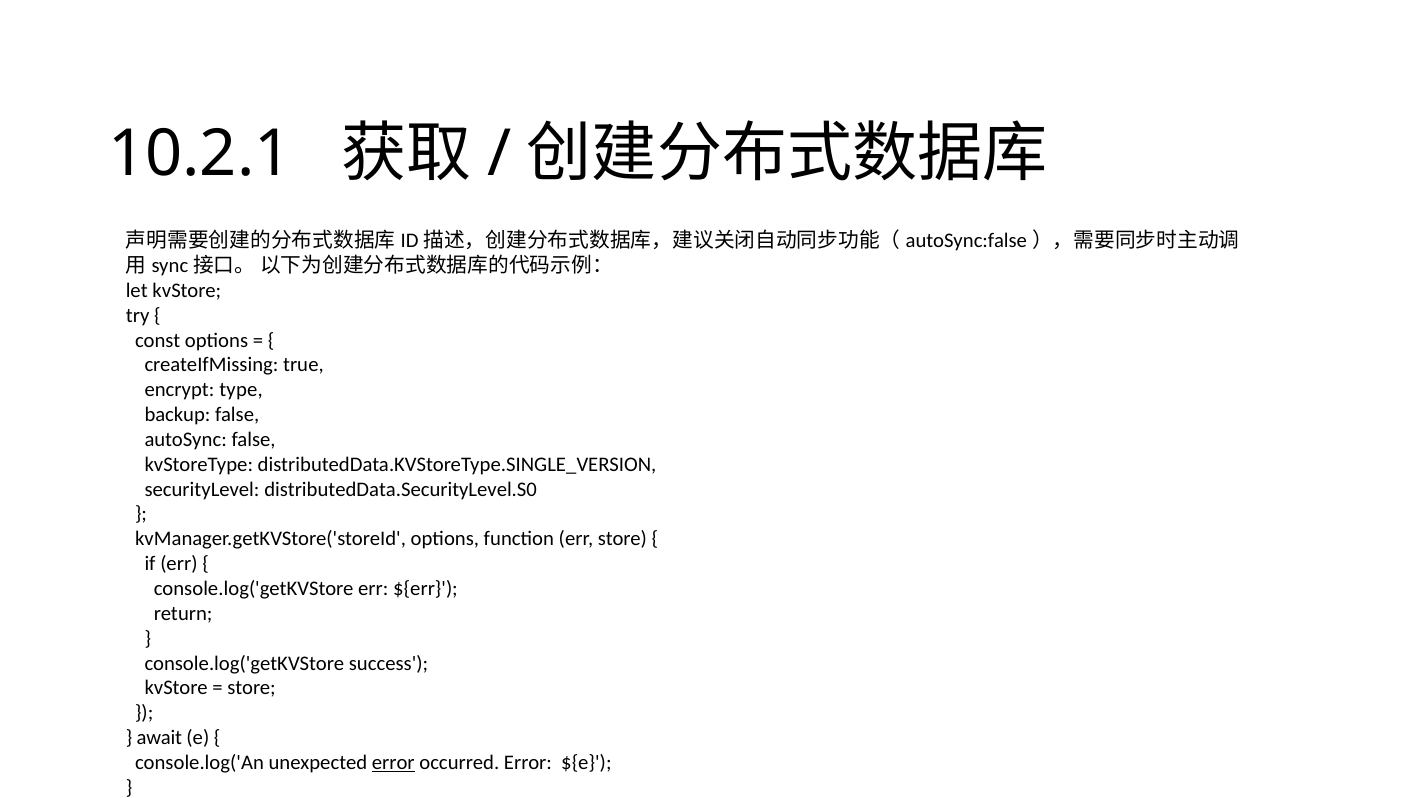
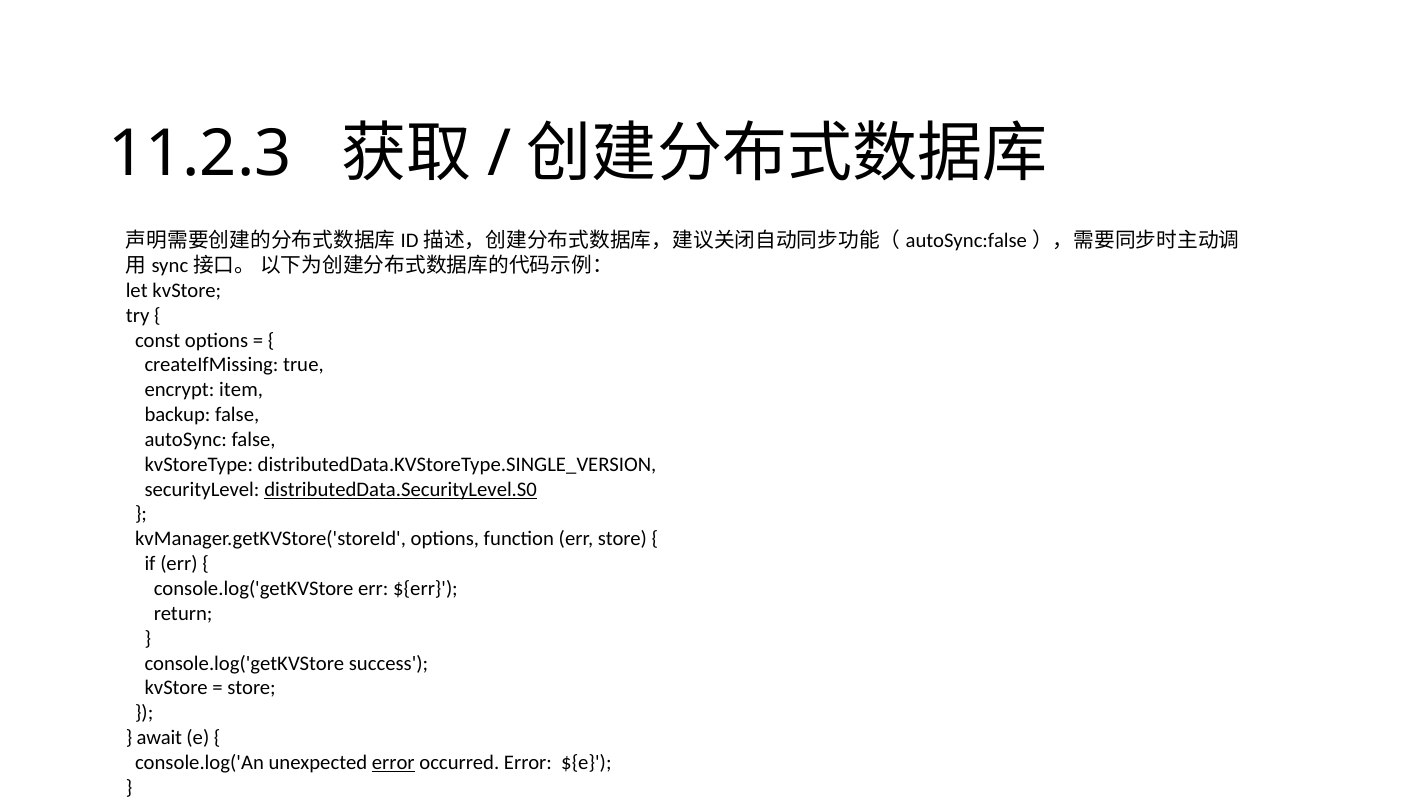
10.2.1: 10.2.1 -> 11.2.3 (200, 154)
type: type -> item (241, 390)
distributedData.SecurityLevel.S0 underline: none -> present (401, 489)
